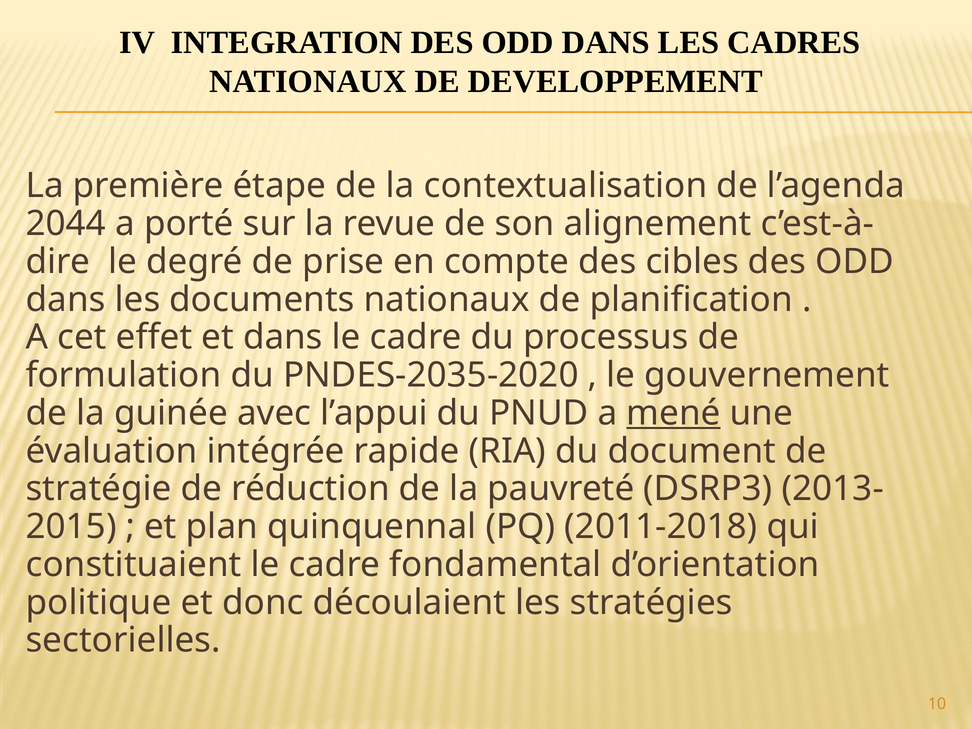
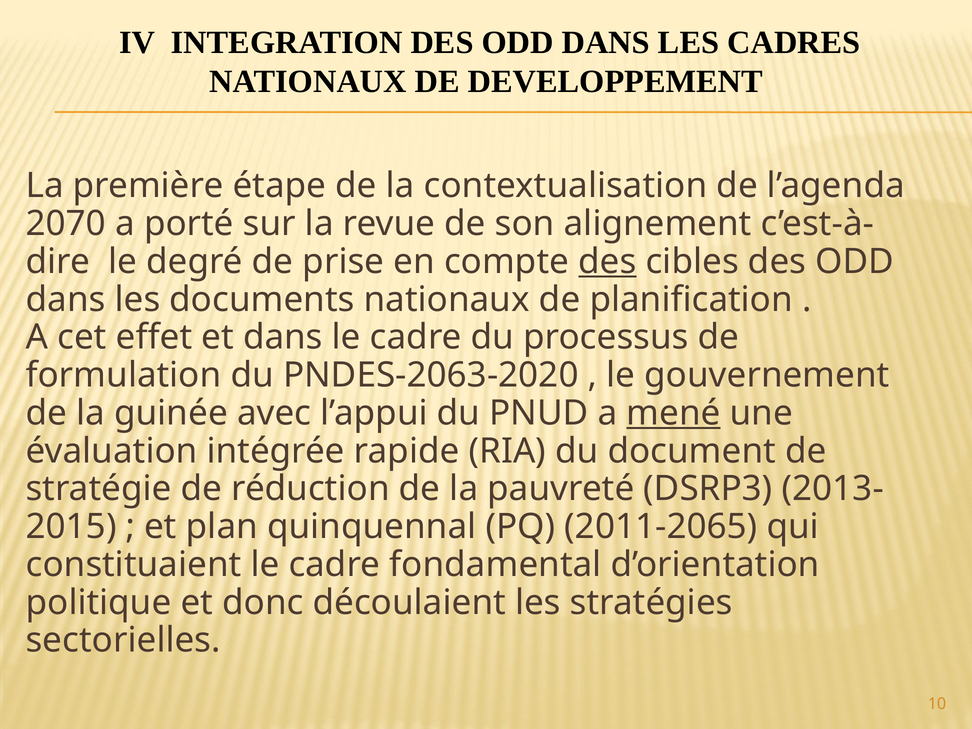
2044: 2044 -> 2070 (66, 224)
des underline: none -> present (607, 262)
PNDES-2035-2020: PNDES-2035-2020 -> PNDES-2063-2020 (431, 375)
2011-2018: 2011-2018 -> 2011-2065 (661, 527)
